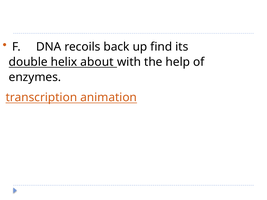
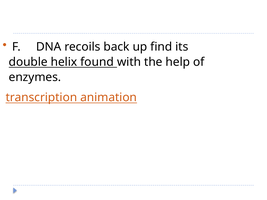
about: about -> found (97, 62)
